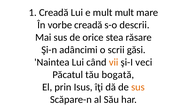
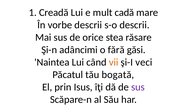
mult mult: mult -> cadă (124, 13)
vorbe creadă: creadă -> descrii (88, 25)
scrii: scrii -> fără (116, 50)
sus colour: orange -> purple (138, 87)
